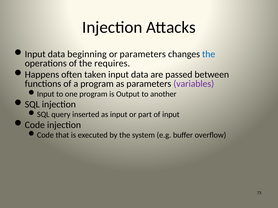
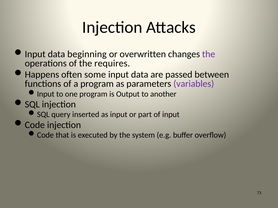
or parameters: parameters -> overwritten (143, 54)
the colour: blue -> purple (209, 54)
taken: taken -> some (95, 75)
